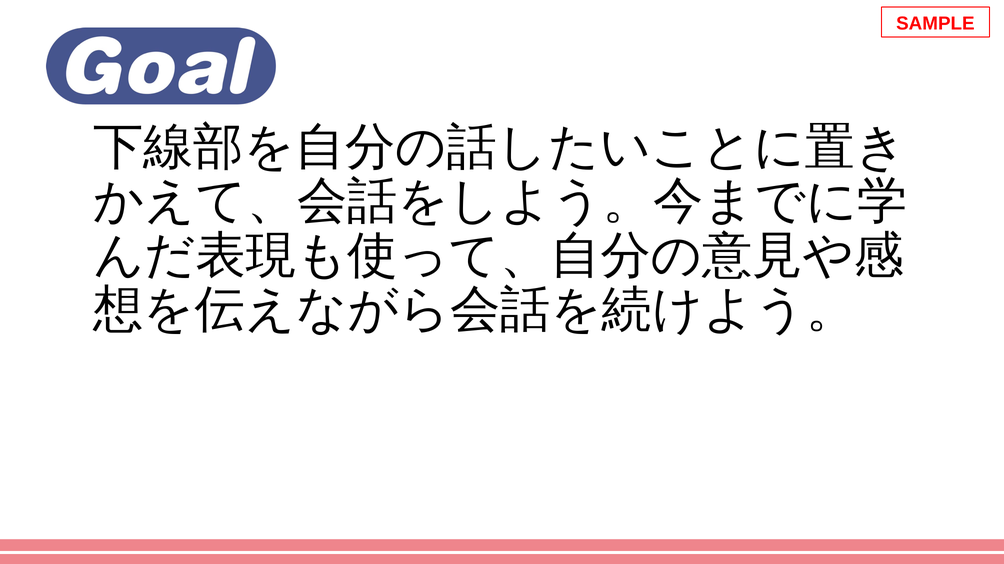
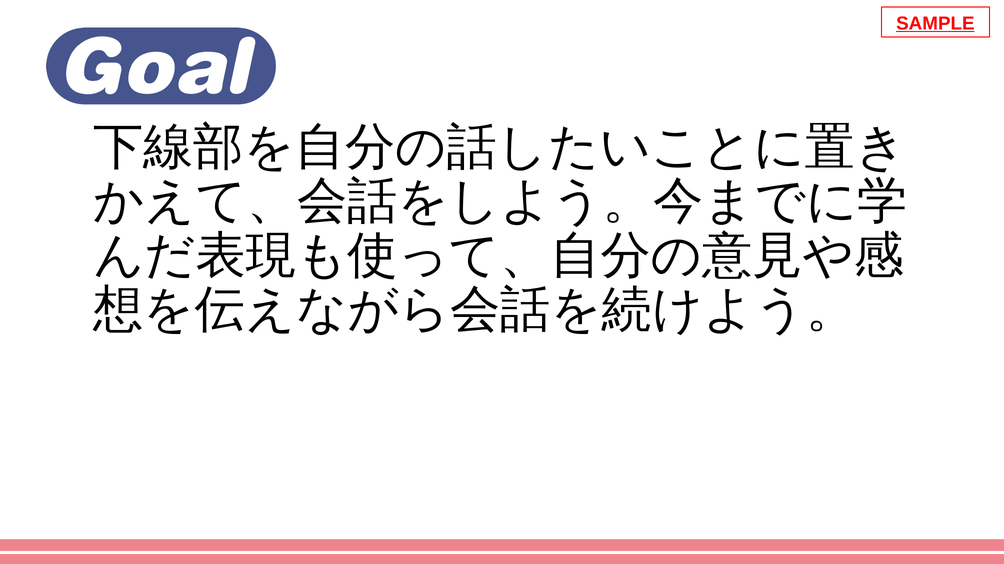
SAMPLE underline: none -> present (935, 23)
